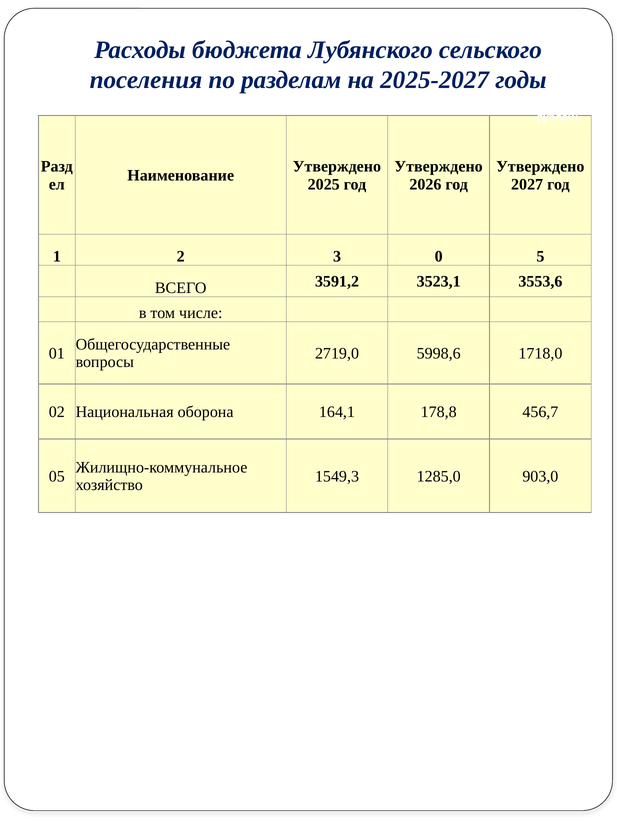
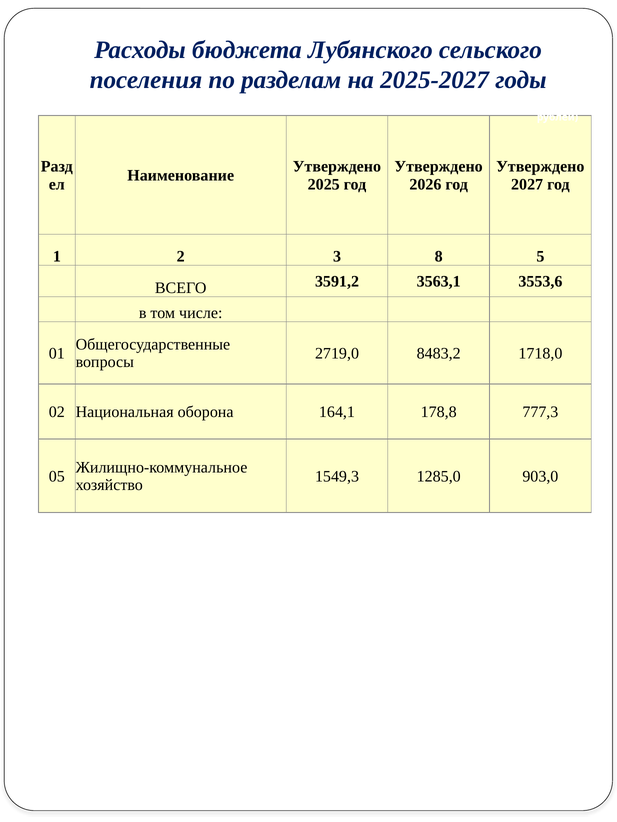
0: 0 -> 8 (439, 257)
3523,1: 3523,1 -> 3563,1 (439, 282)
5998,6: 5998,6 -> 8483,2 (439, 354)
456,7: 456,7 -> 777,3 (540, 412)
